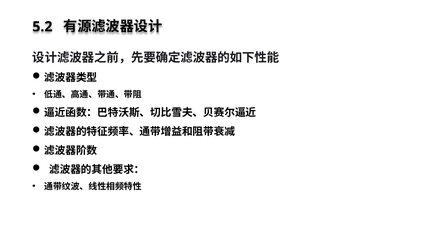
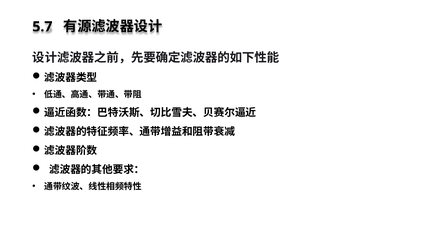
5.2: 5.2 -> 5.7 (42, 27)
